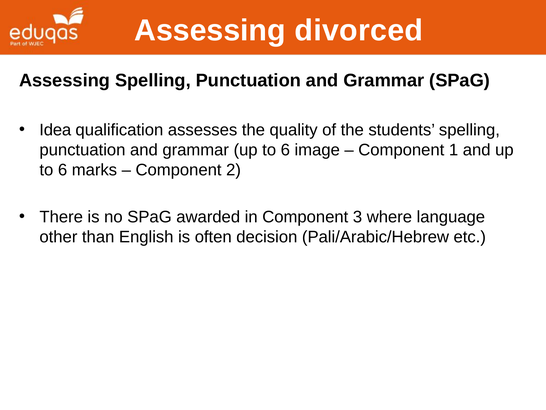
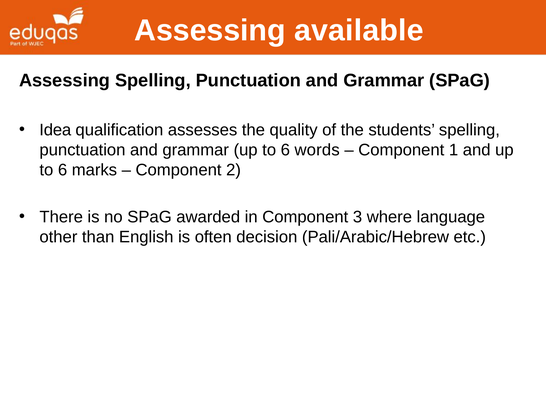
divorced: divorced -> available (359, 30)
image: image -> words (317, 150)
